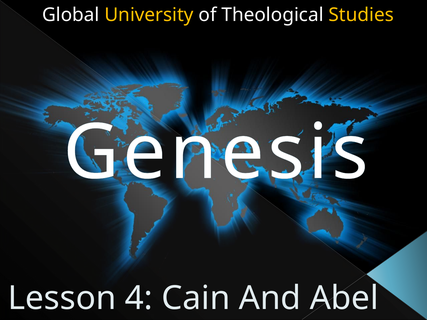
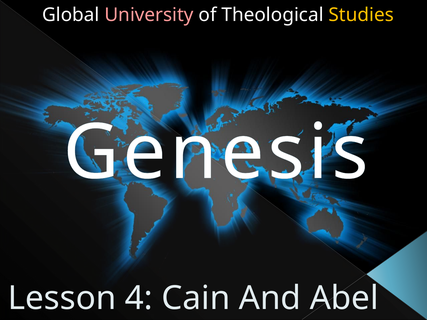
University colour: yellow -> pink (149, 15)
